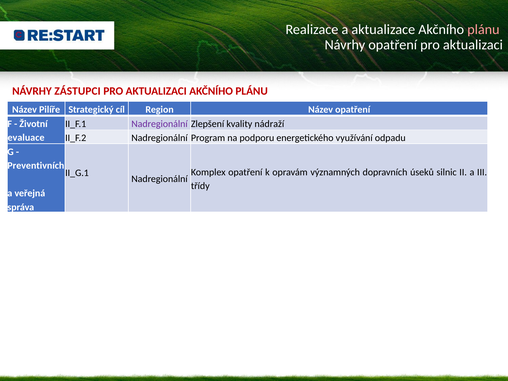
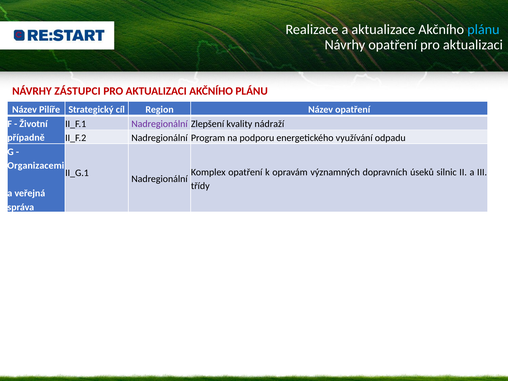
plánu colour: pink -> light blue (483, 30)
evaluace: evaluace -> případně (26, 138)
Preventivních: Preventivních -> Organizacemi (36, 166)
